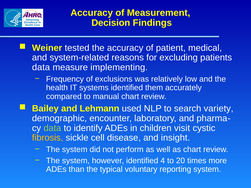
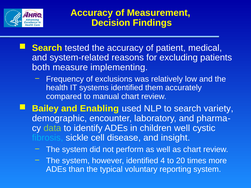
Weiner: Weiner -> Search (47, 48)
data: data -> both (41, 67)
Lehmann: Lehmann -> Enabling (99, 109)
children visit: visit -> well (182, 128)
fibrosis colour: yellow -> light blue (48, 138)
